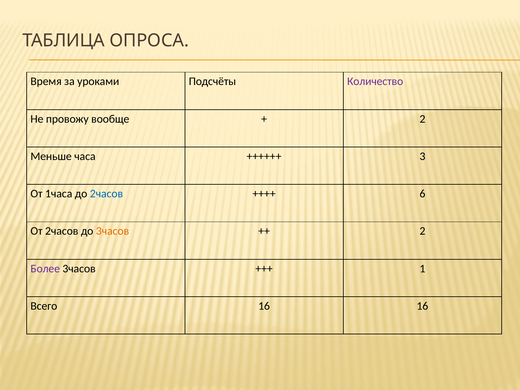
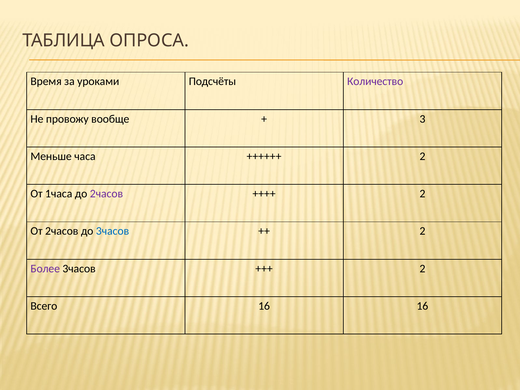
2: 2 -> 3 (422, 119)
3: 3 -> 2 (422, 156)
2часов colour: blue -> purple (106, 194)
6: 6 -> 2 (422, 194)
3часов colour: orange -> blue (113, 231)
1: 1 -> 2 (422, 269)
